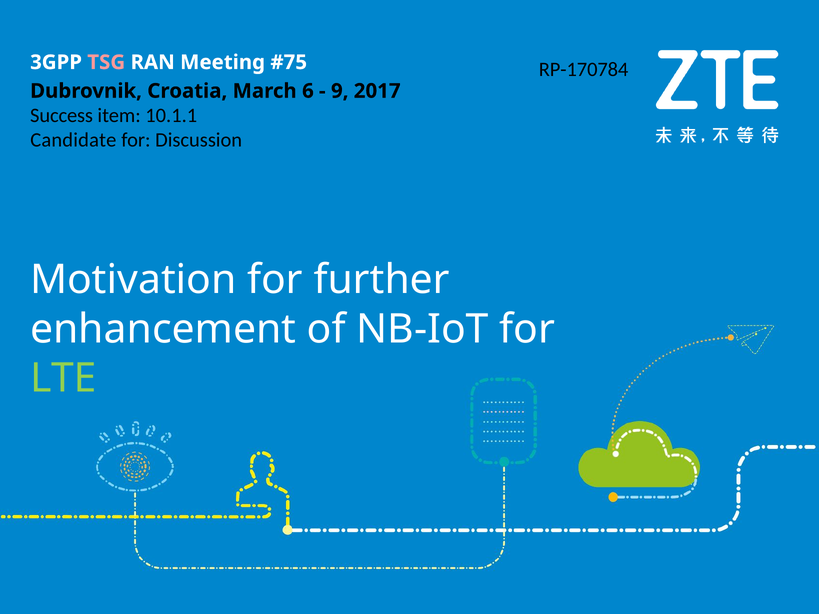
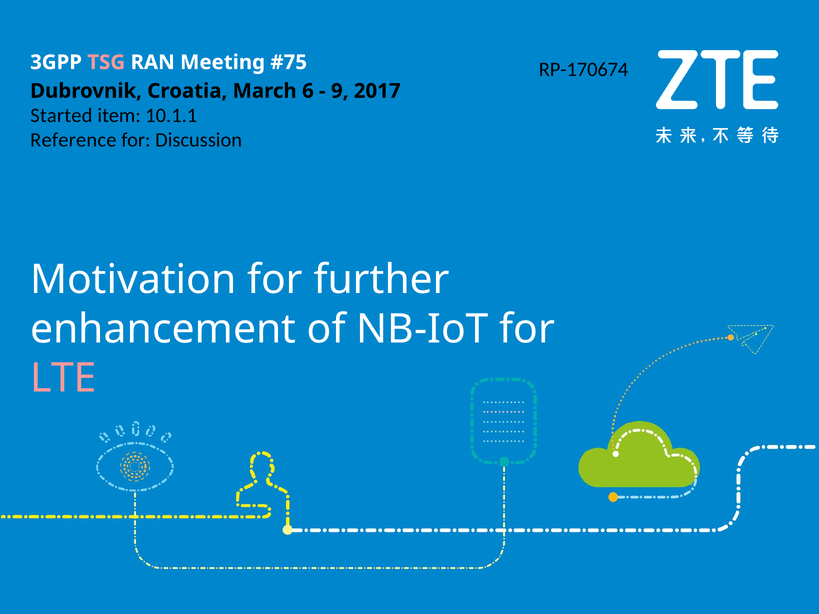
RP-170784: RP-170784 -> RP-170674 (584, 70)
Success: Success -> Started (61, 116)
Candidate: Candidate -> Reference (73, 140)
LTE colour: light green -> pink (63, 378)
